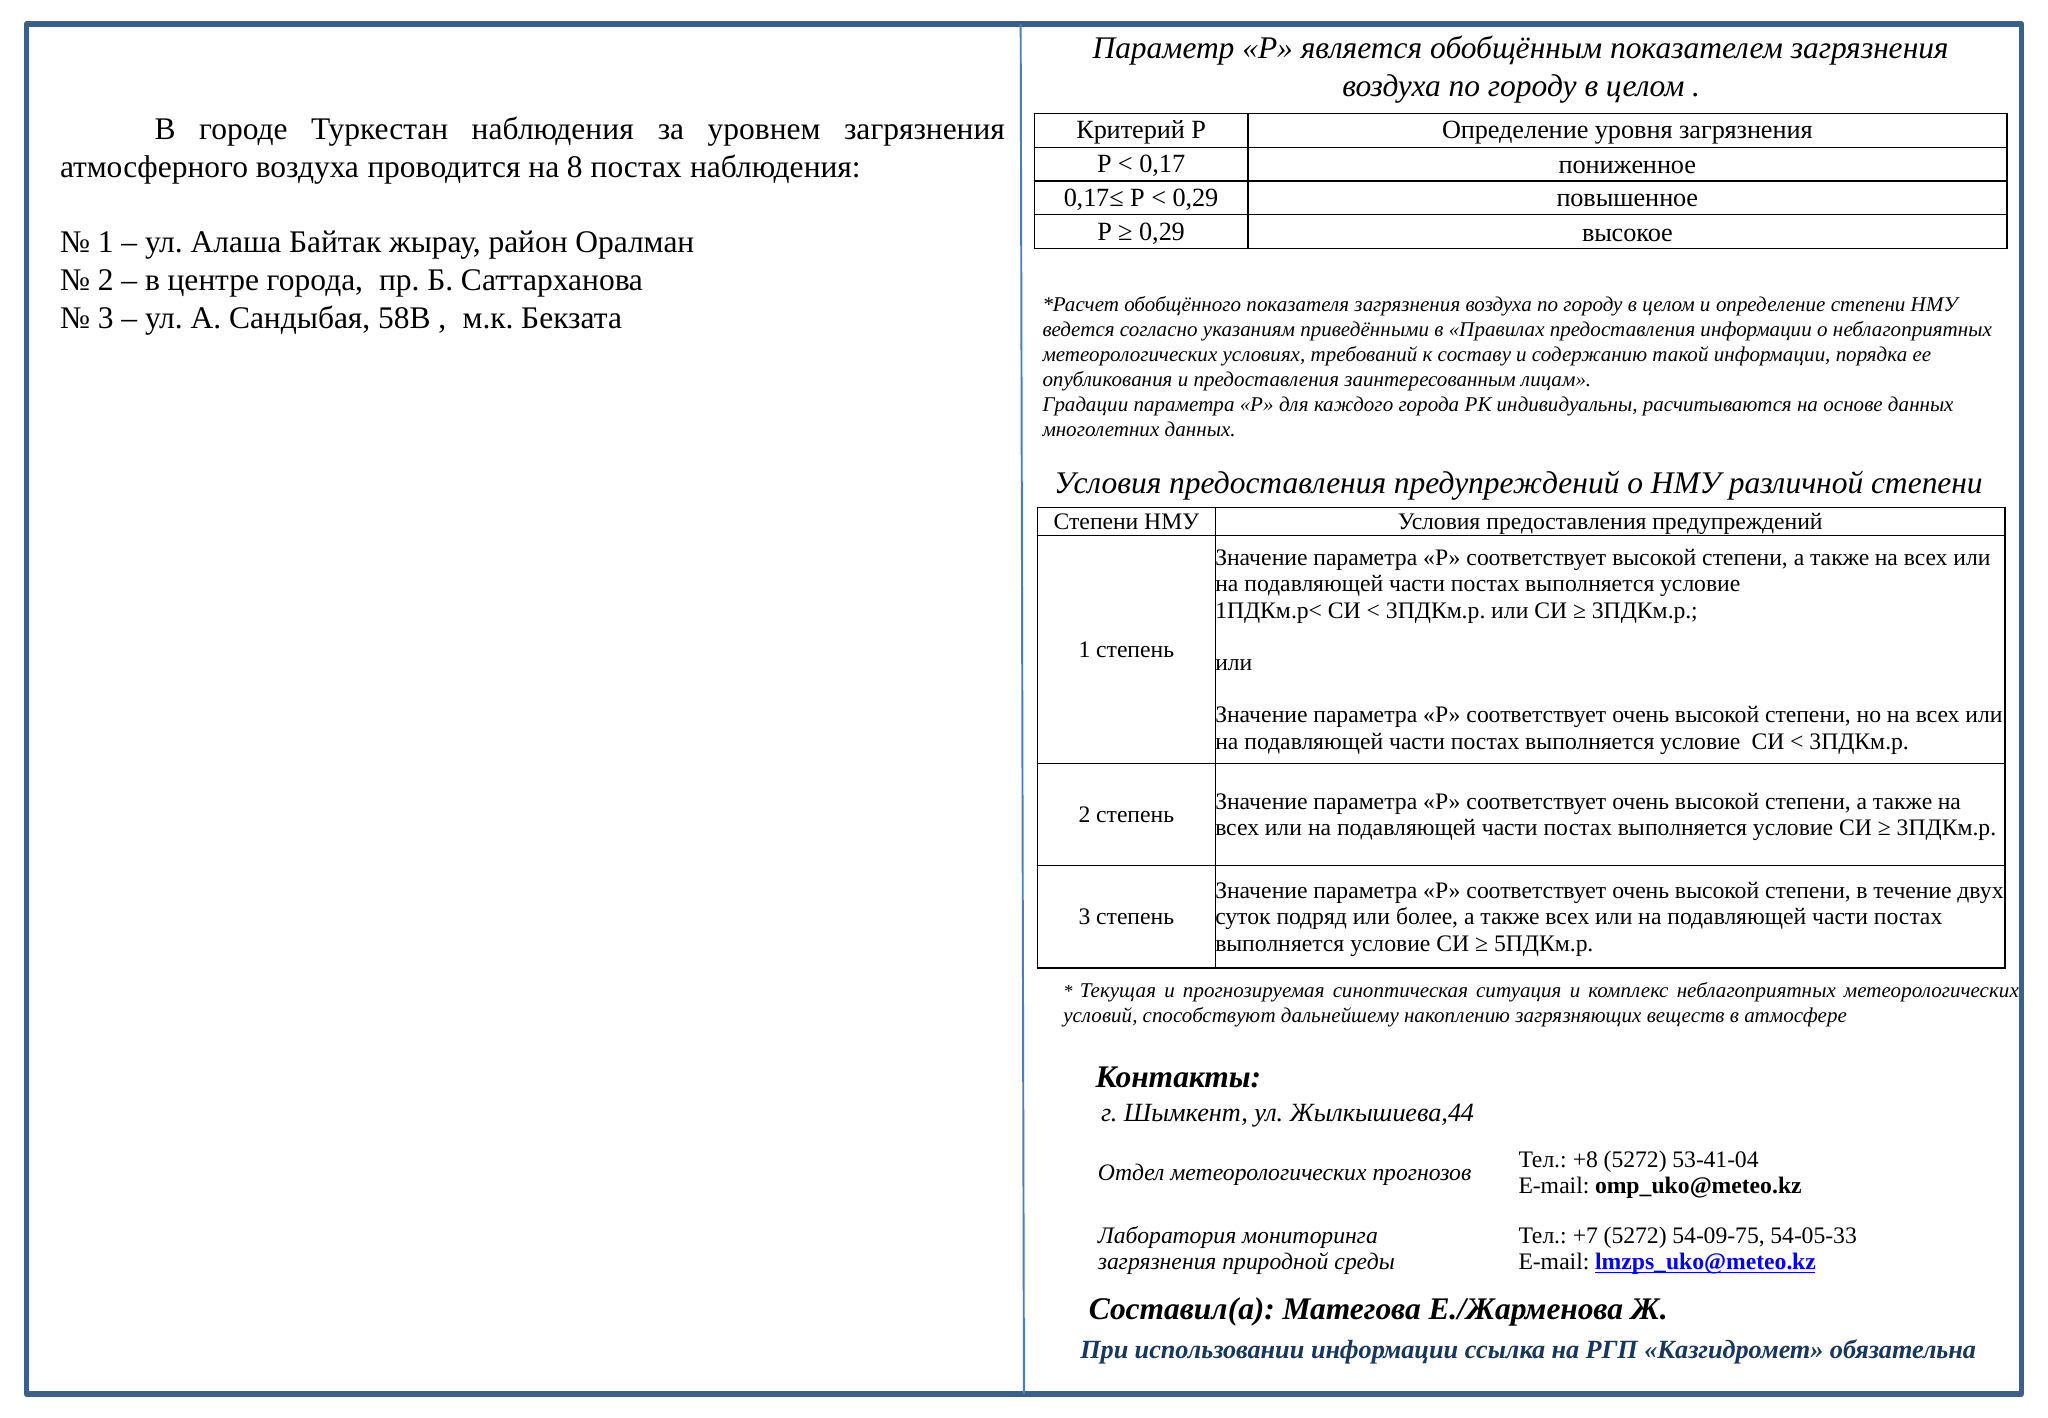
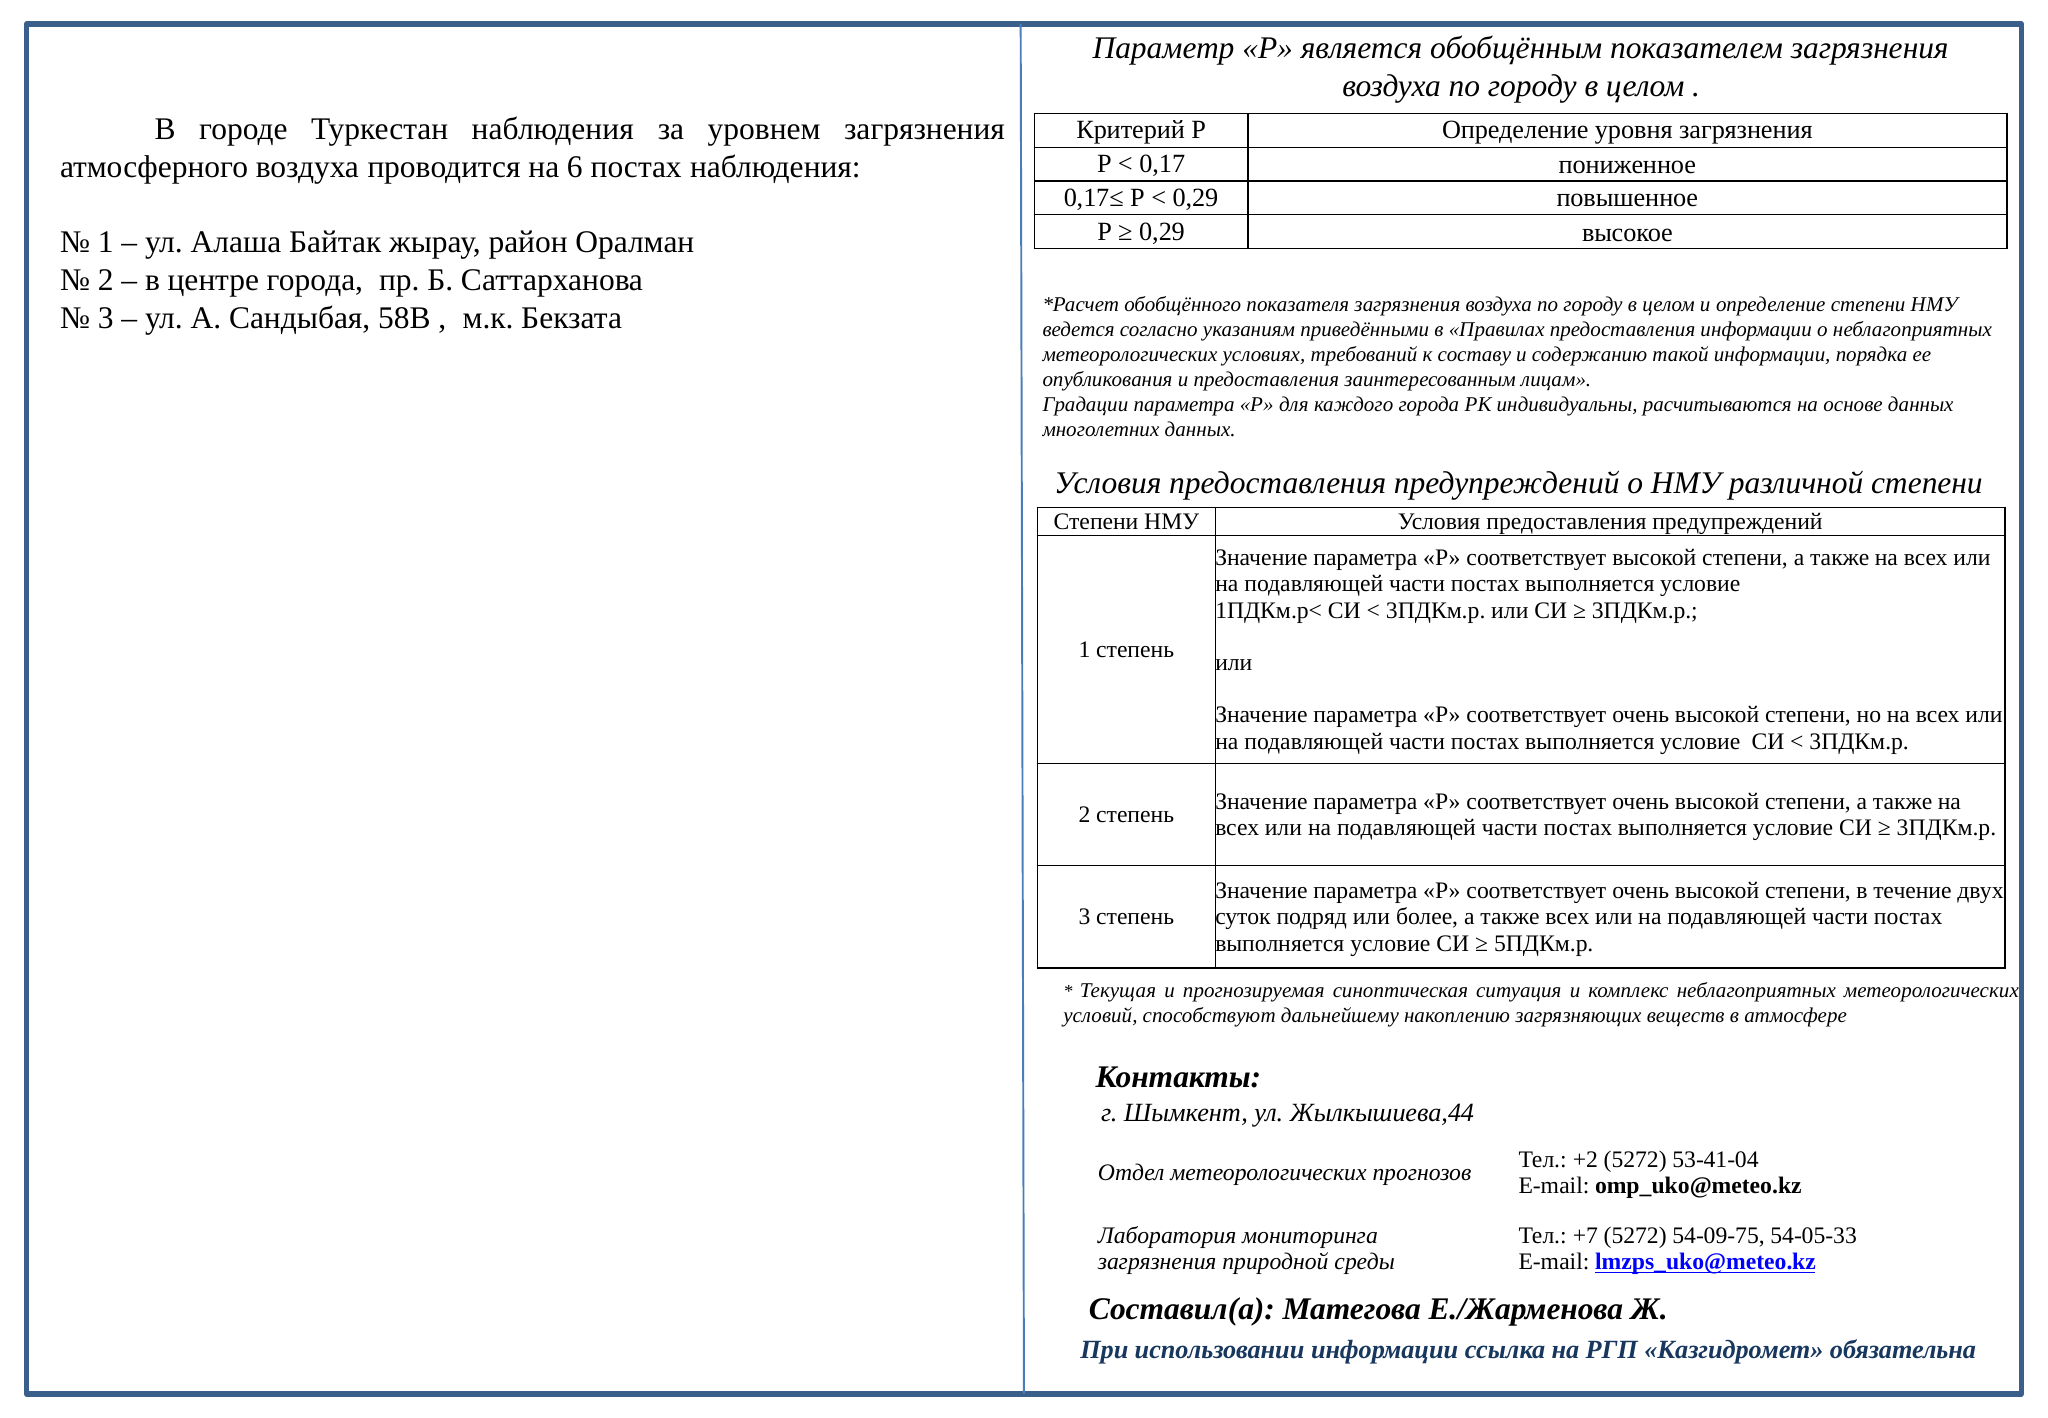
8: 8 -> 6 (575, 167)
+8: +8 -> +2 (1585, 1160)
